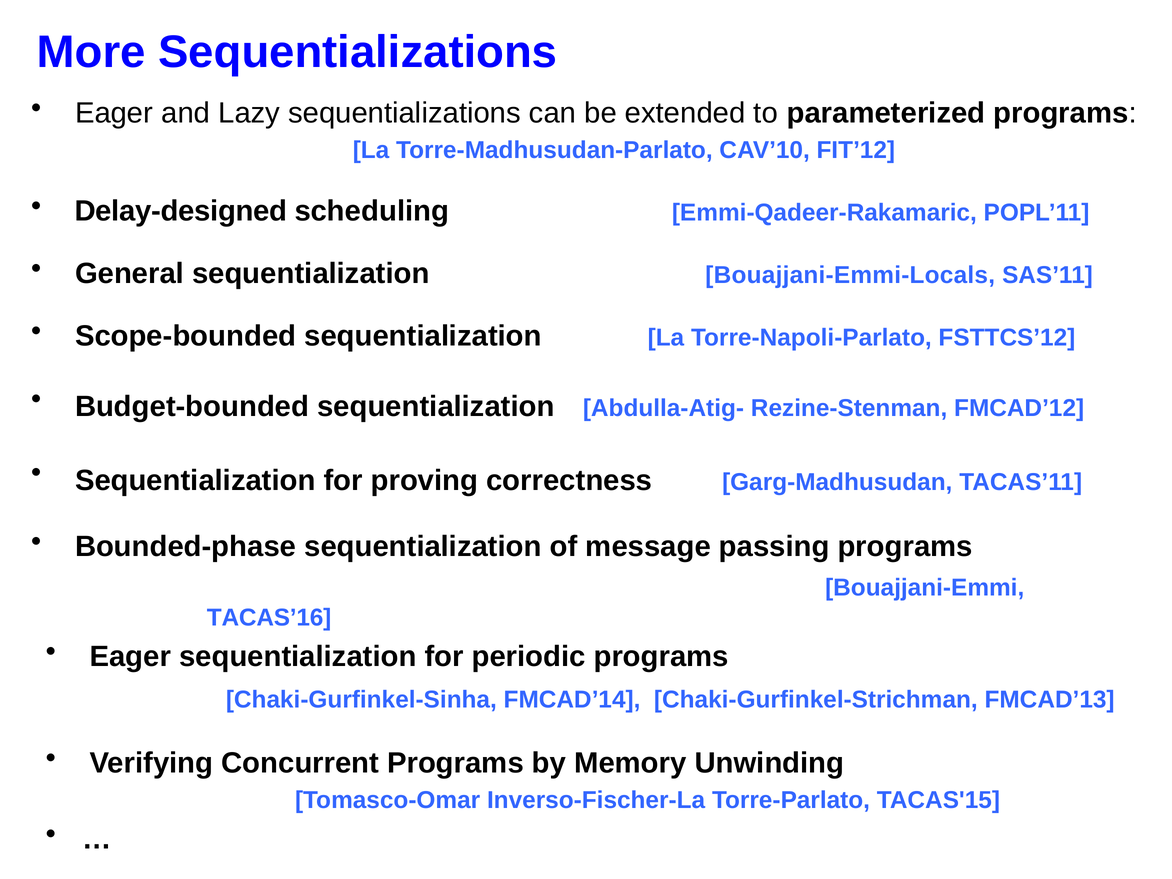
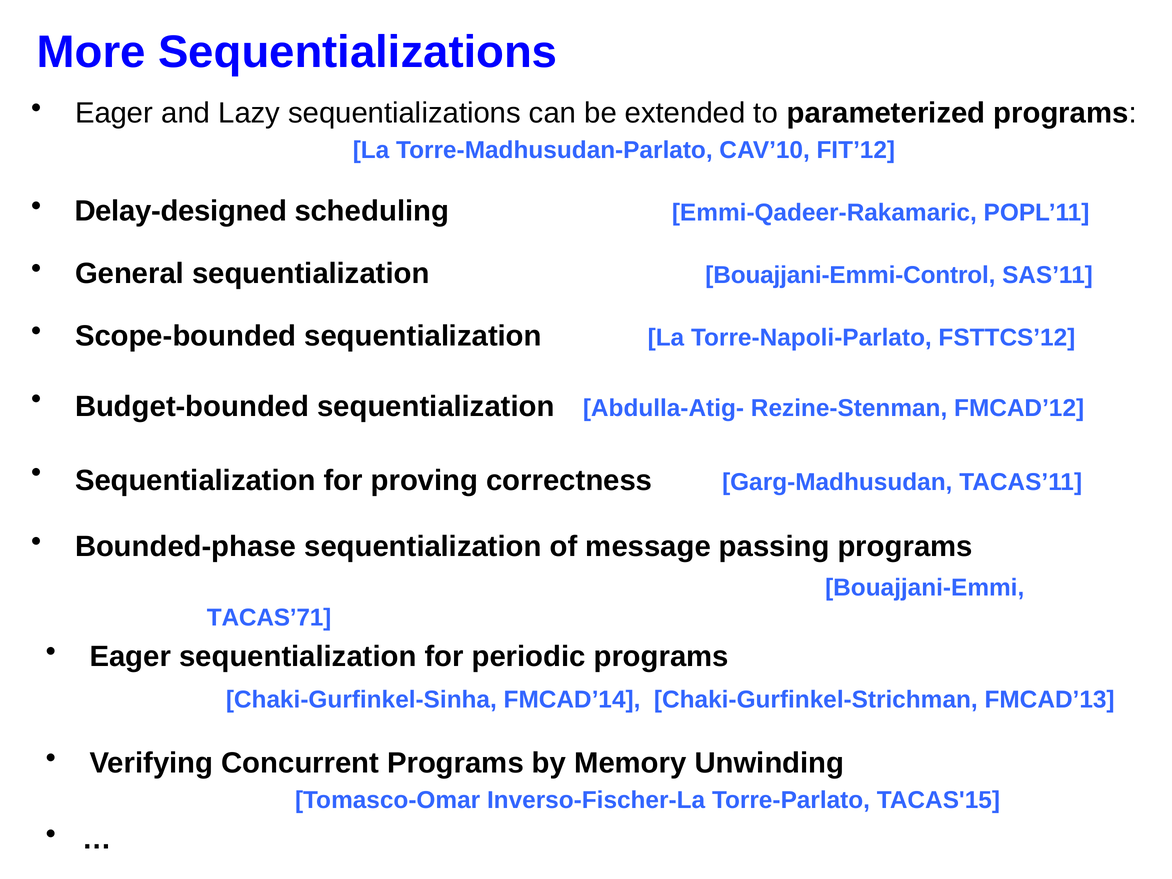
Bouajjani-Emmi-Locals: Bouajjani-Emmi-Locals -> Bouajjani-Emmi-Control (850, 275)
TACAS’16: TACAS’16 -> TACAS’71 (269, 618)
